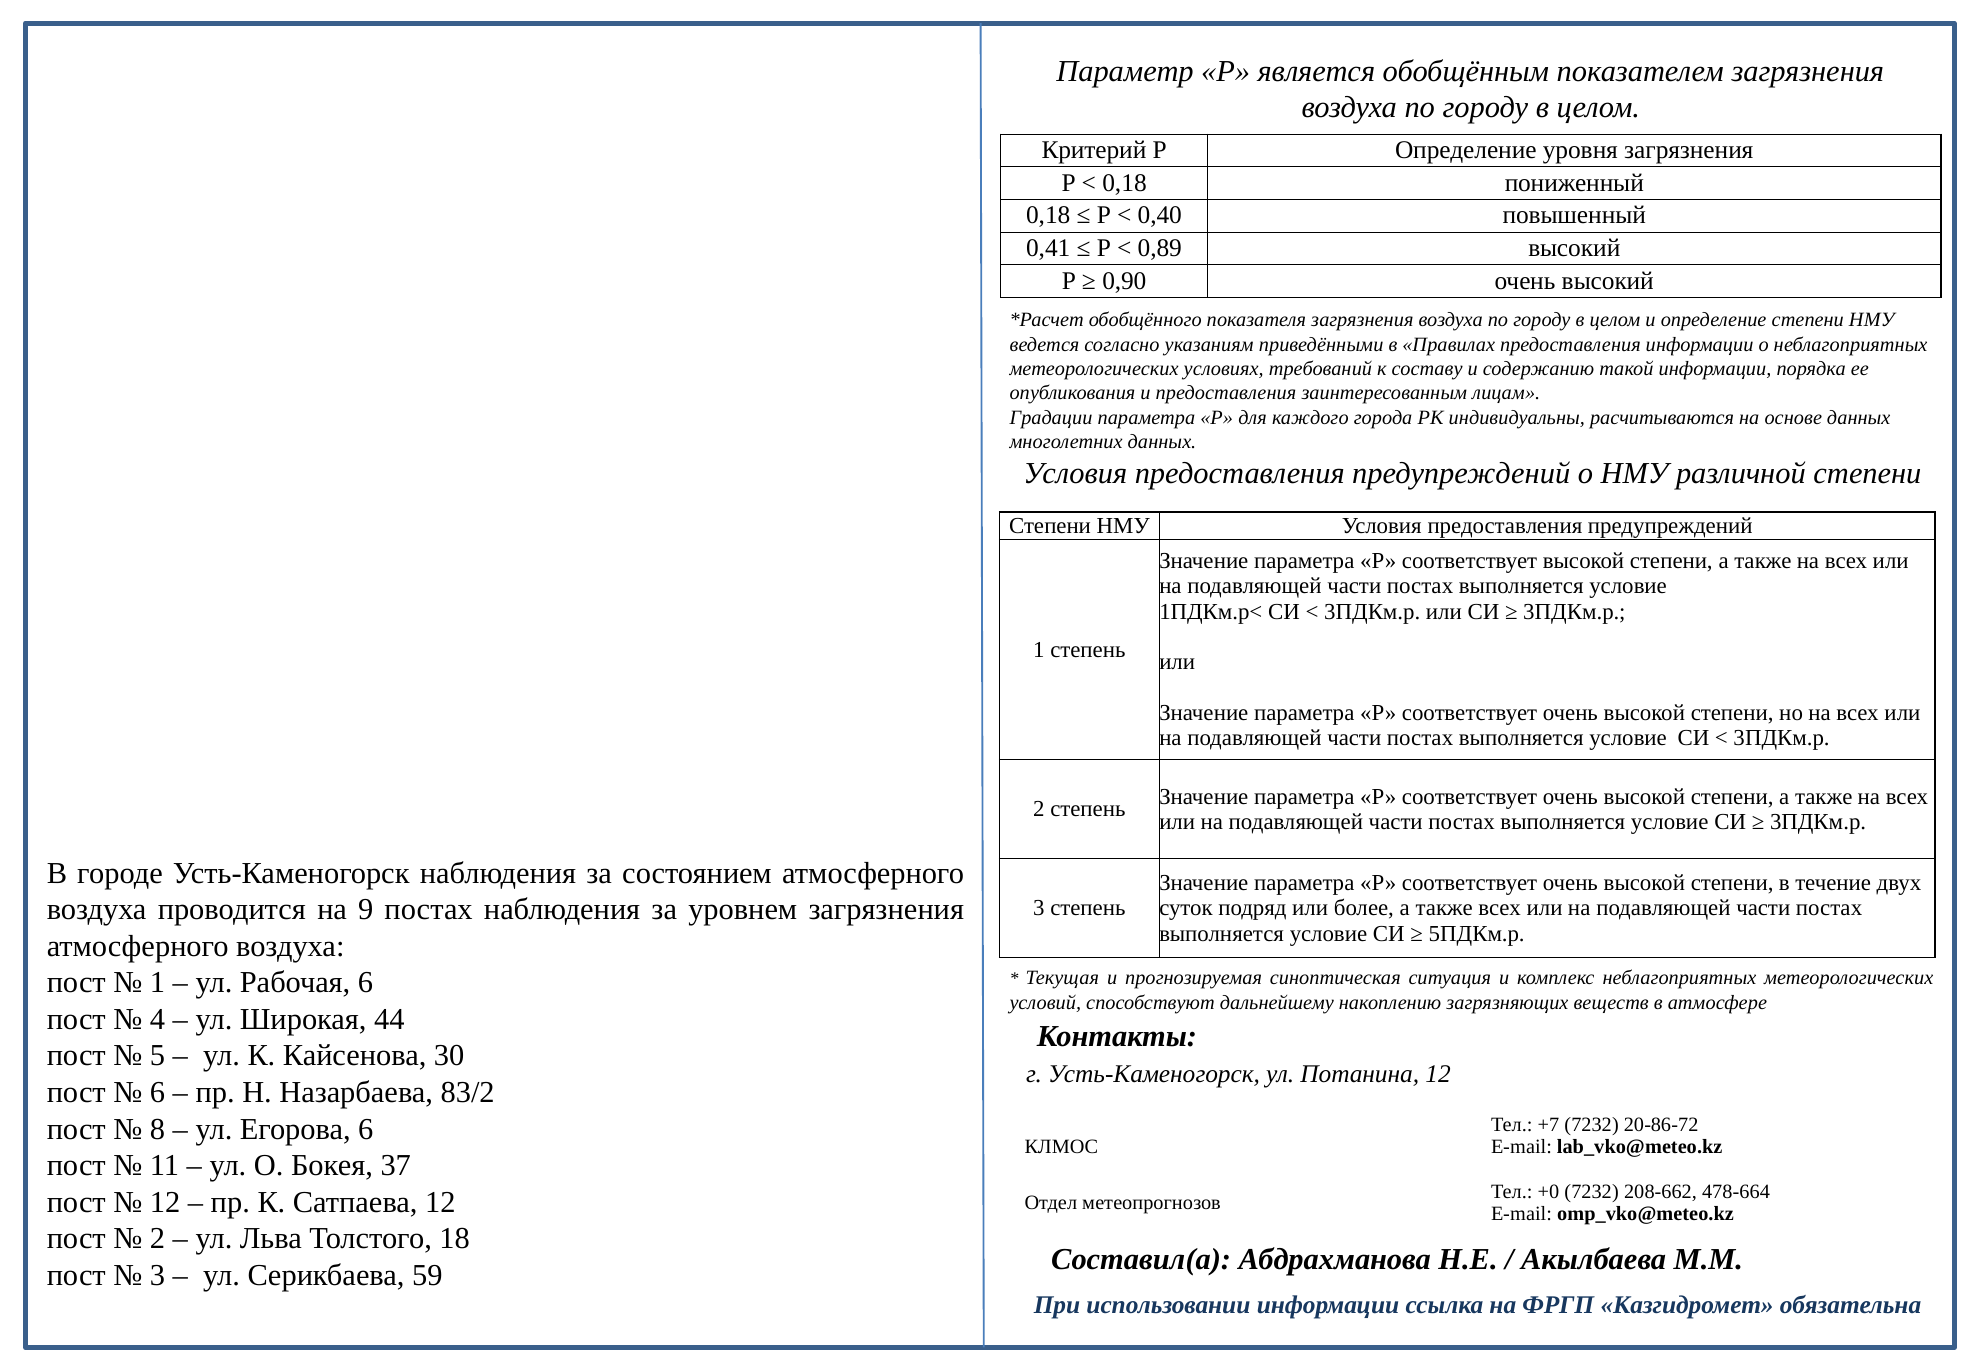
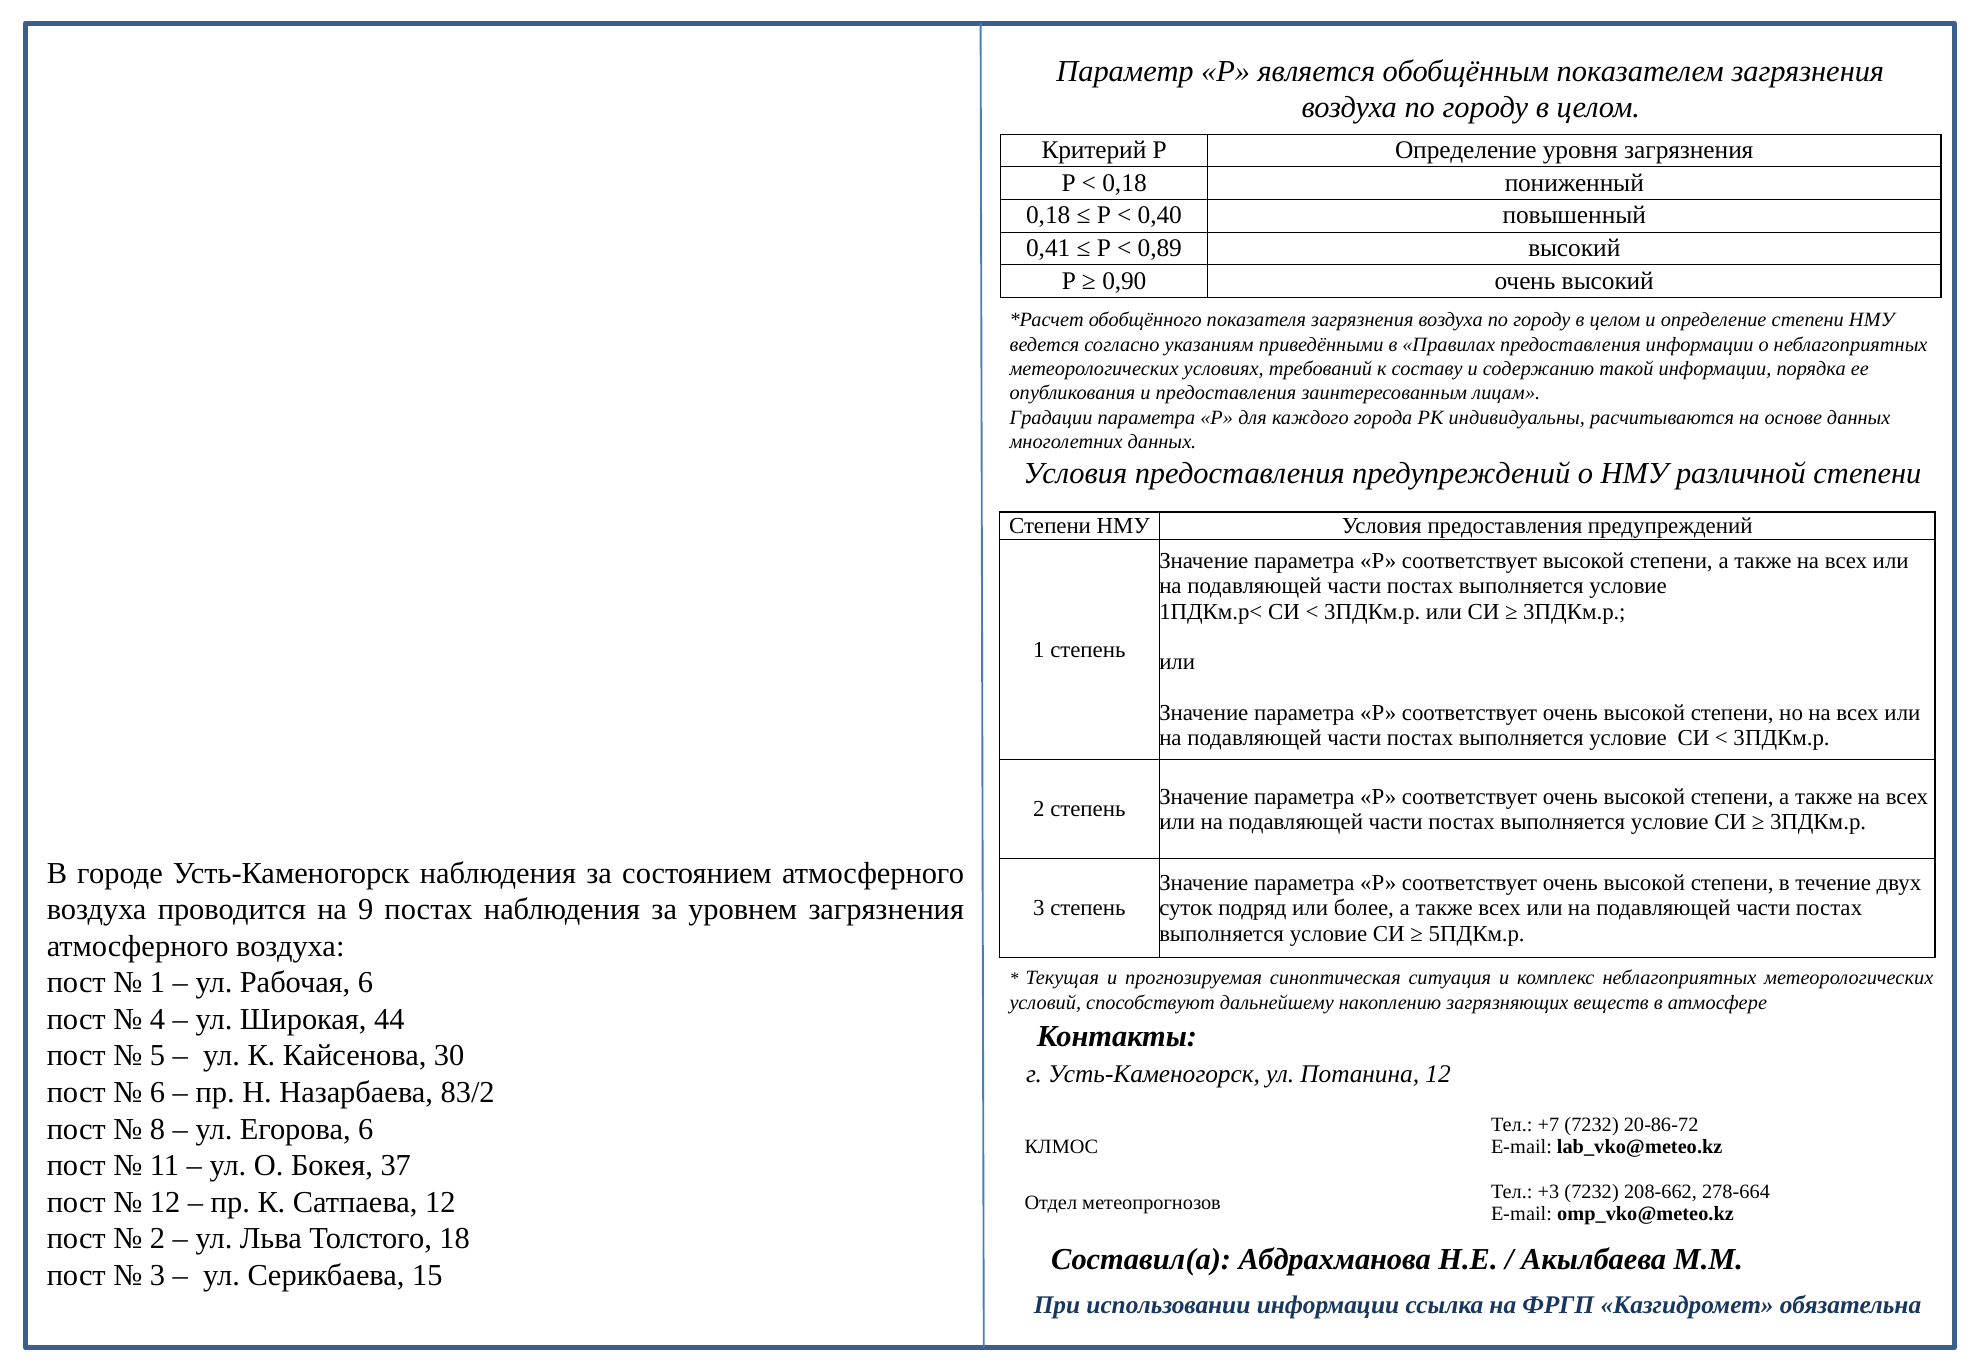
+0: +0 -> +3 (1548, 1191)
478-664: 478-664 -> 278-664 (1736, 1191)
59: 59 -> 15 (427, 1275)
